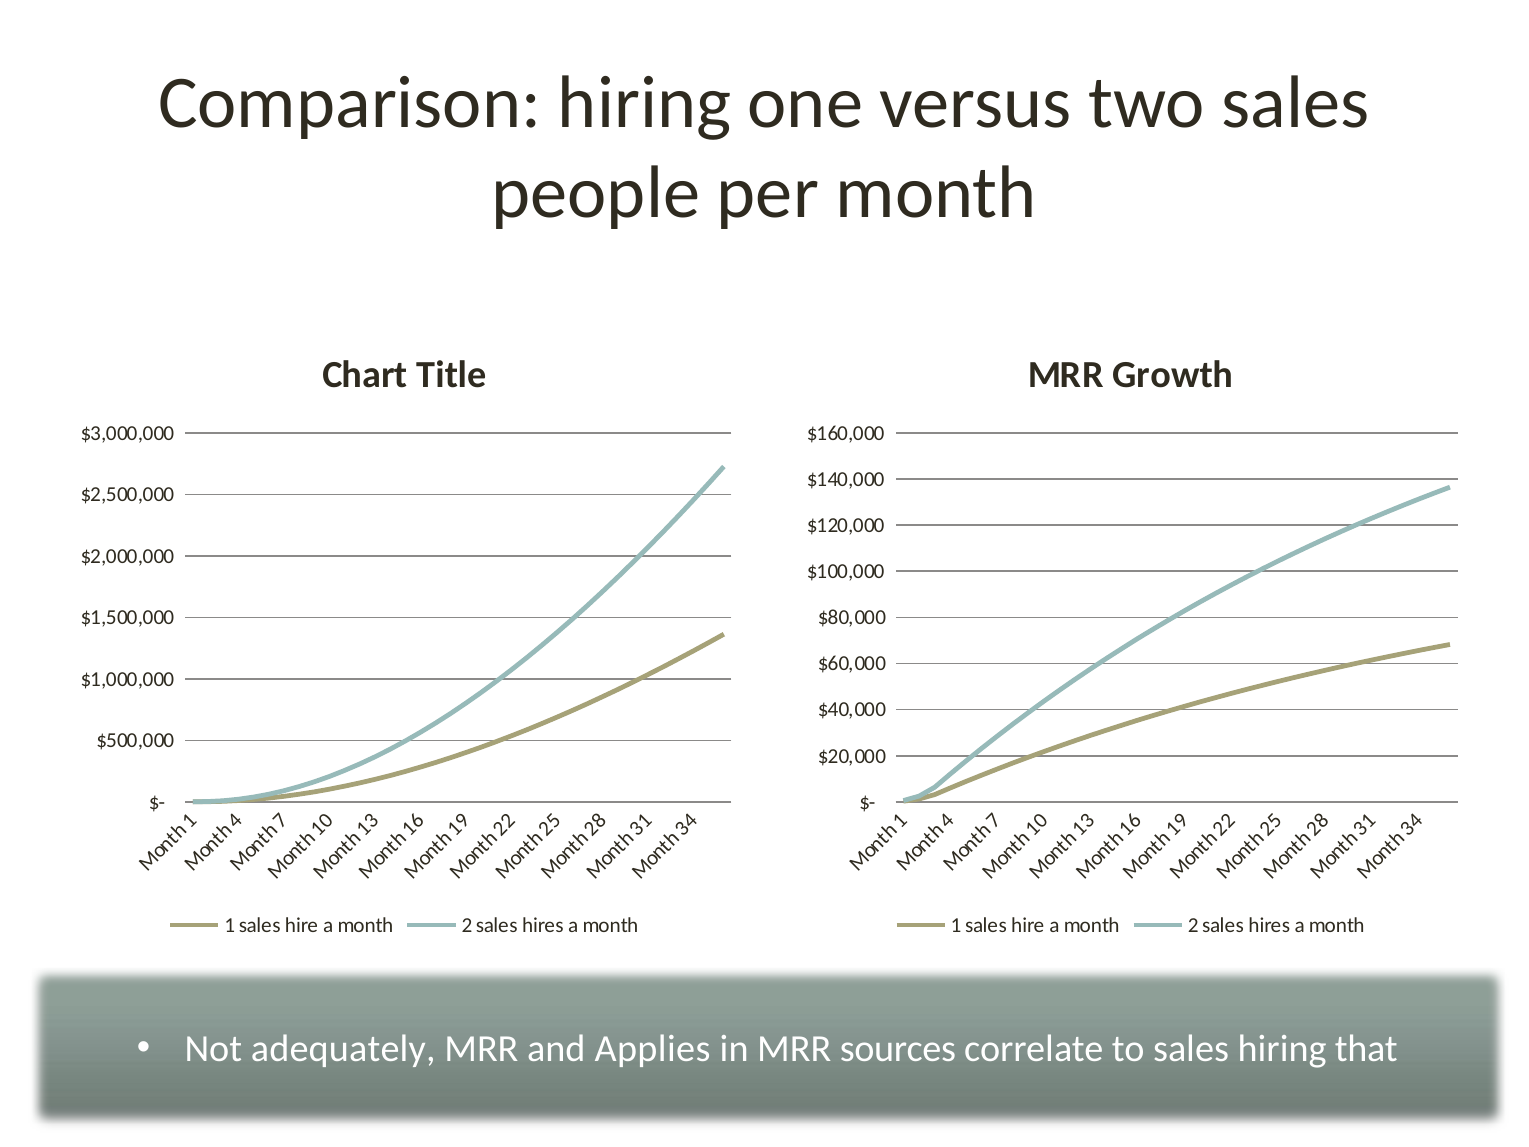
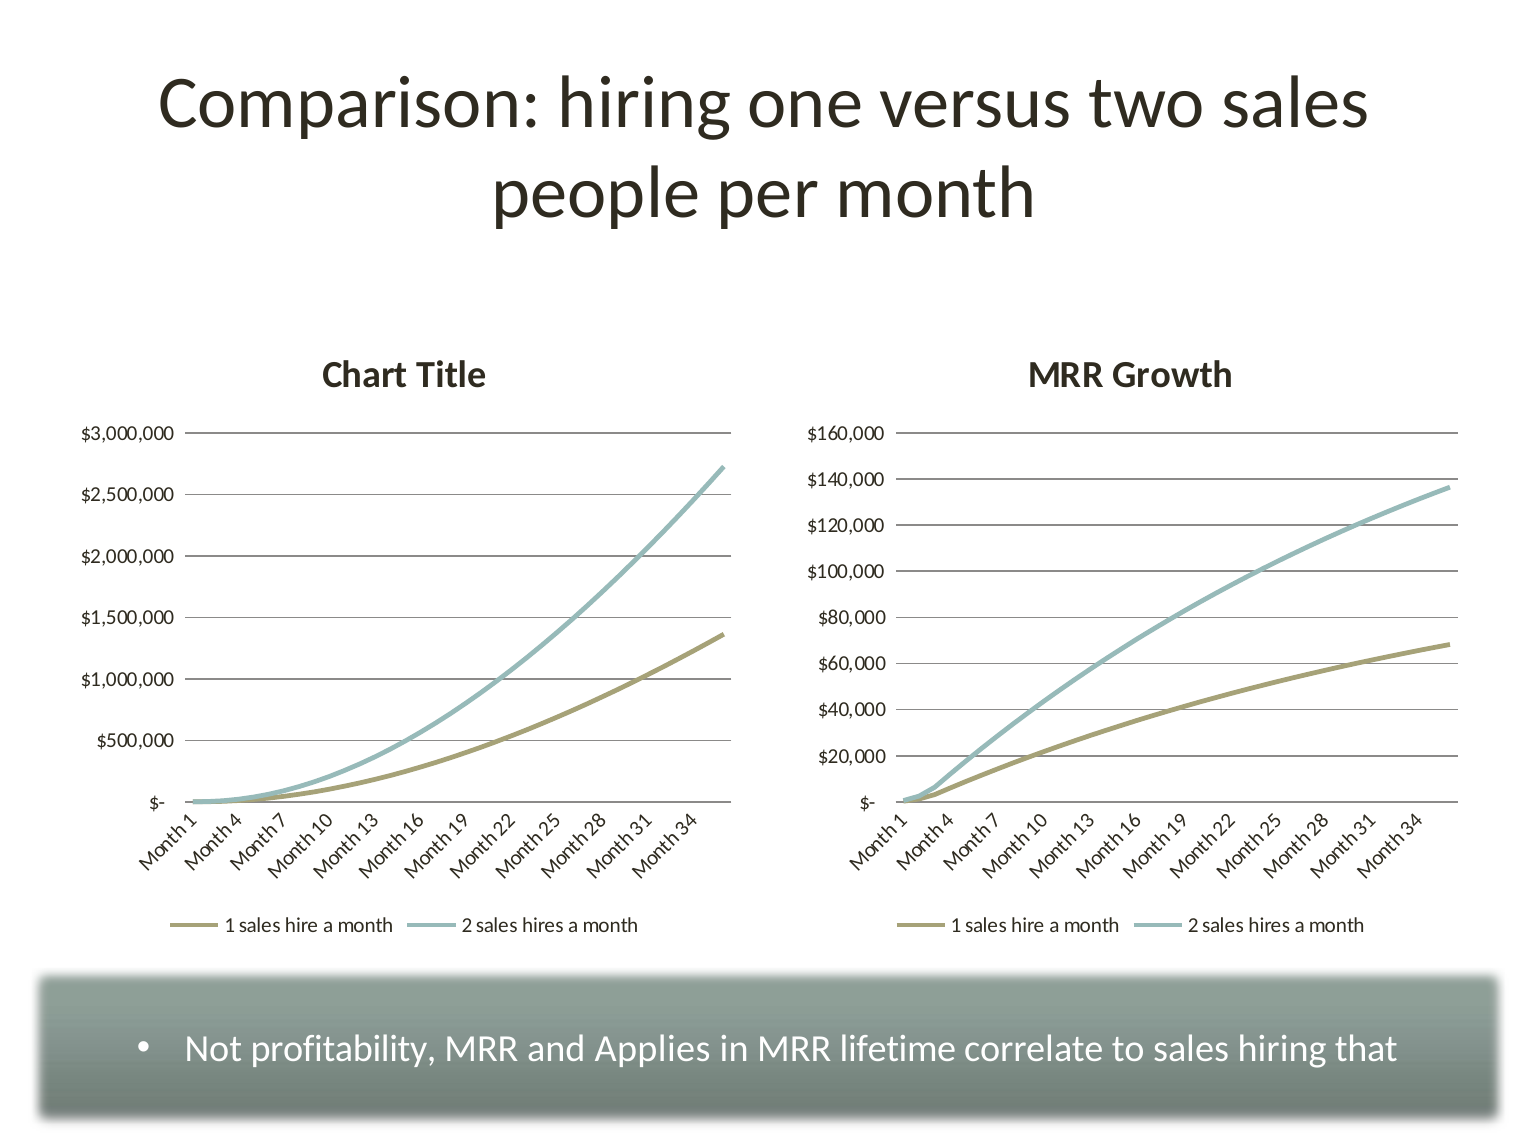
adequately: adequately -> profitability (343, 1048)
sources: sources -> lifetime (898, 1048)
